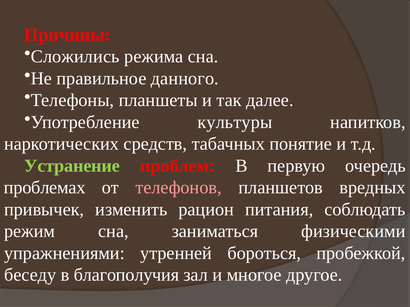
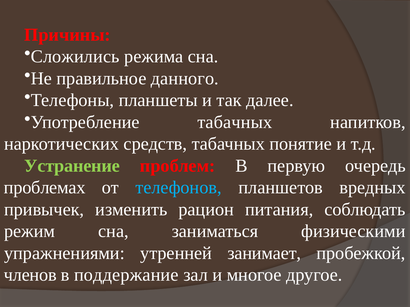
Употребление культуры: культуры -> табачных (235, 122)
телефонов colour: pink -> light blue (179, 188)
бороться: бороться -> занимает (264, 253)
беседу: беседу -> членов (30, 275)
благополучия: благополучия -> поддержание (126, 275)
